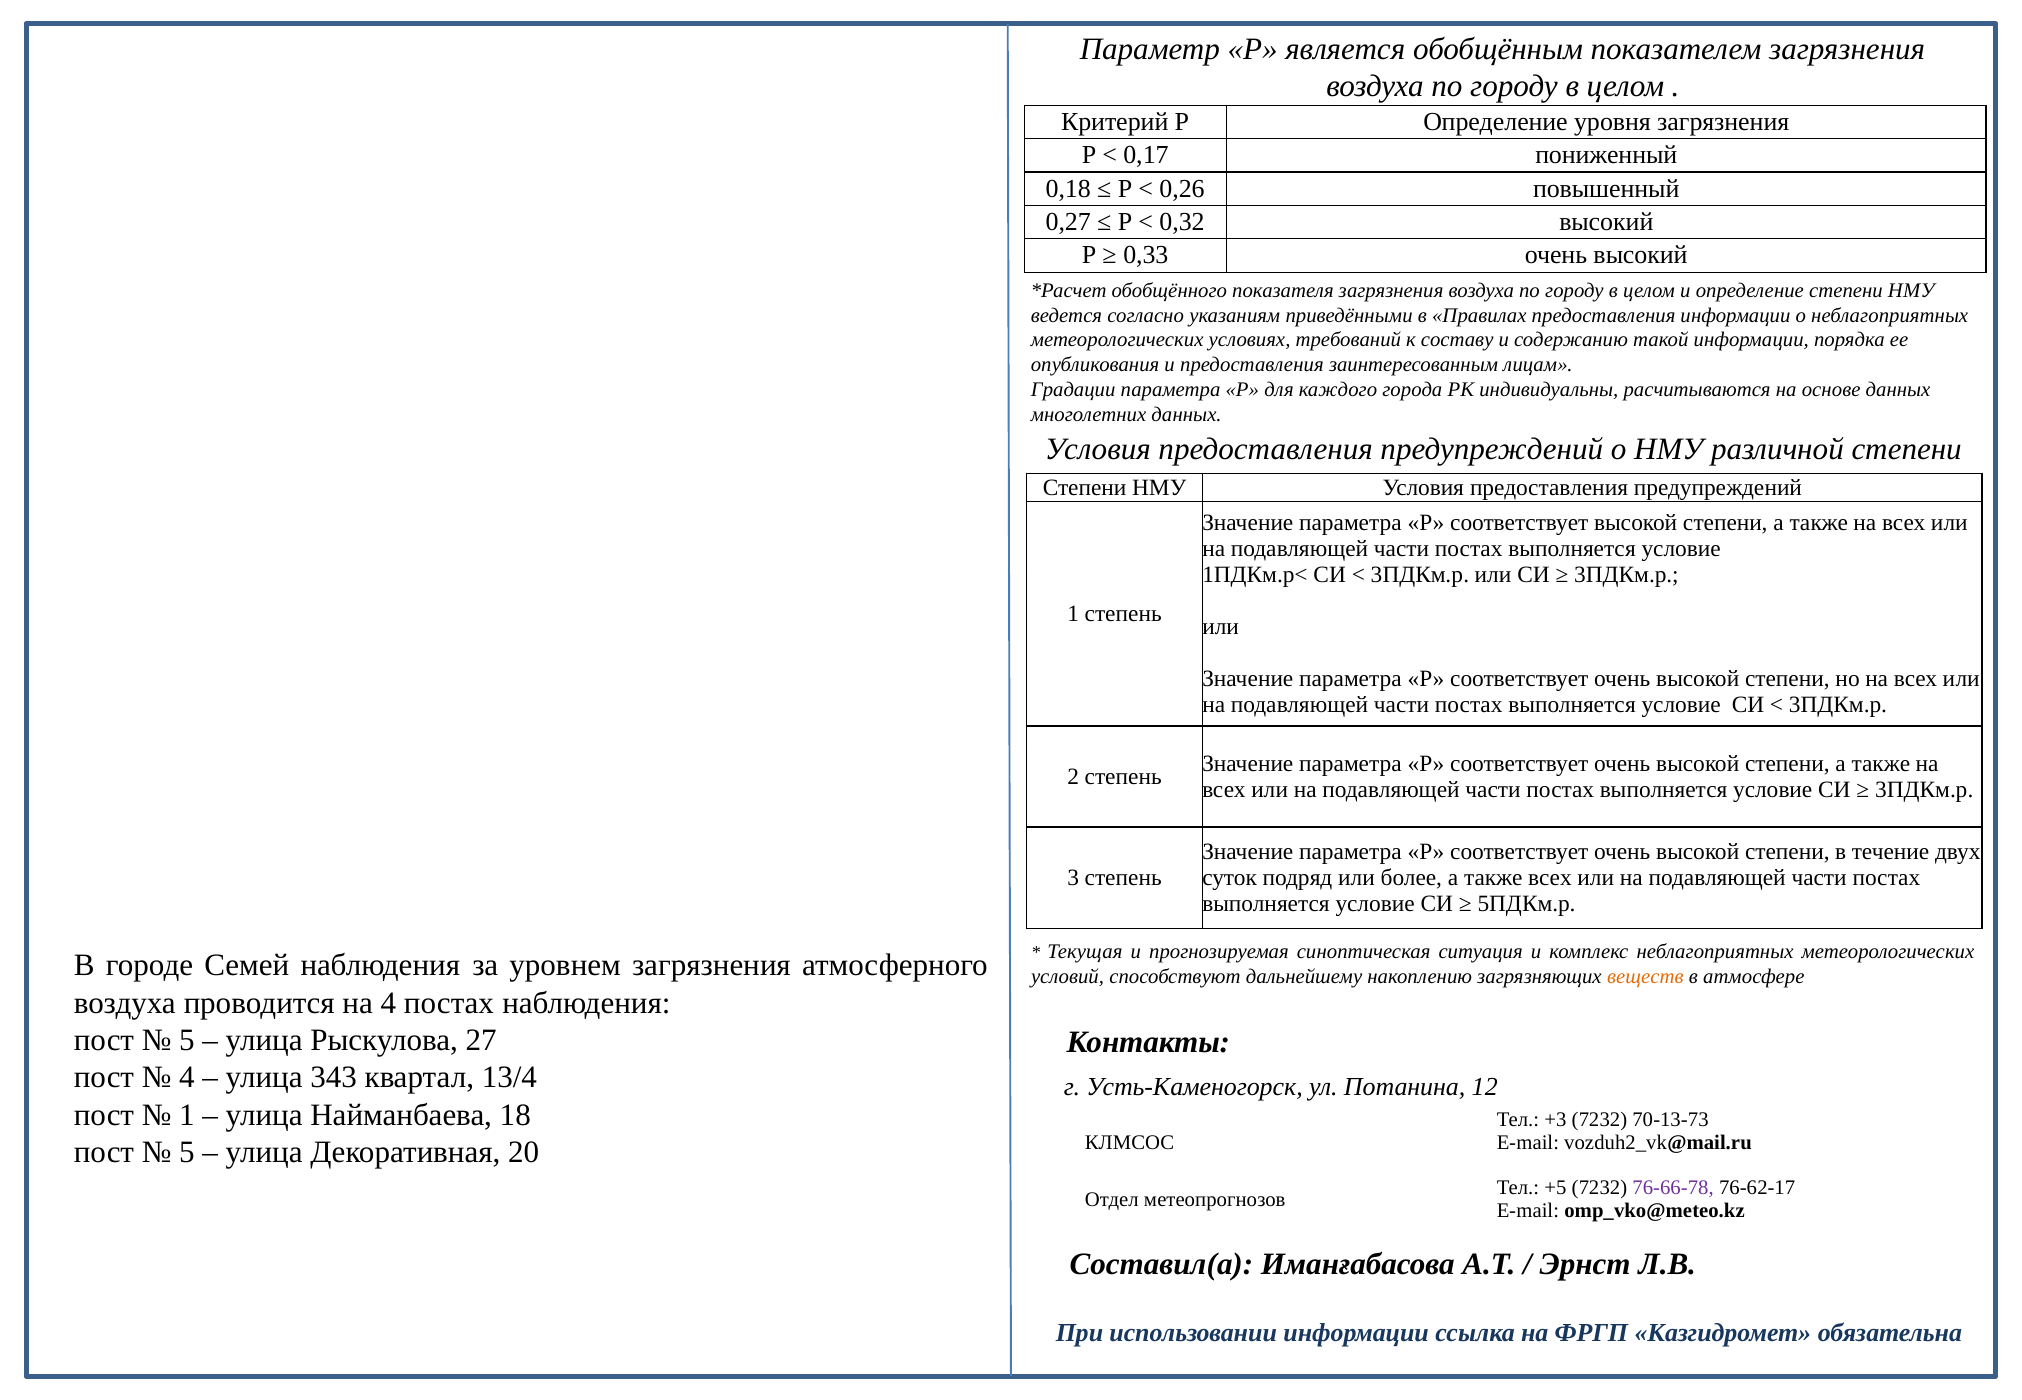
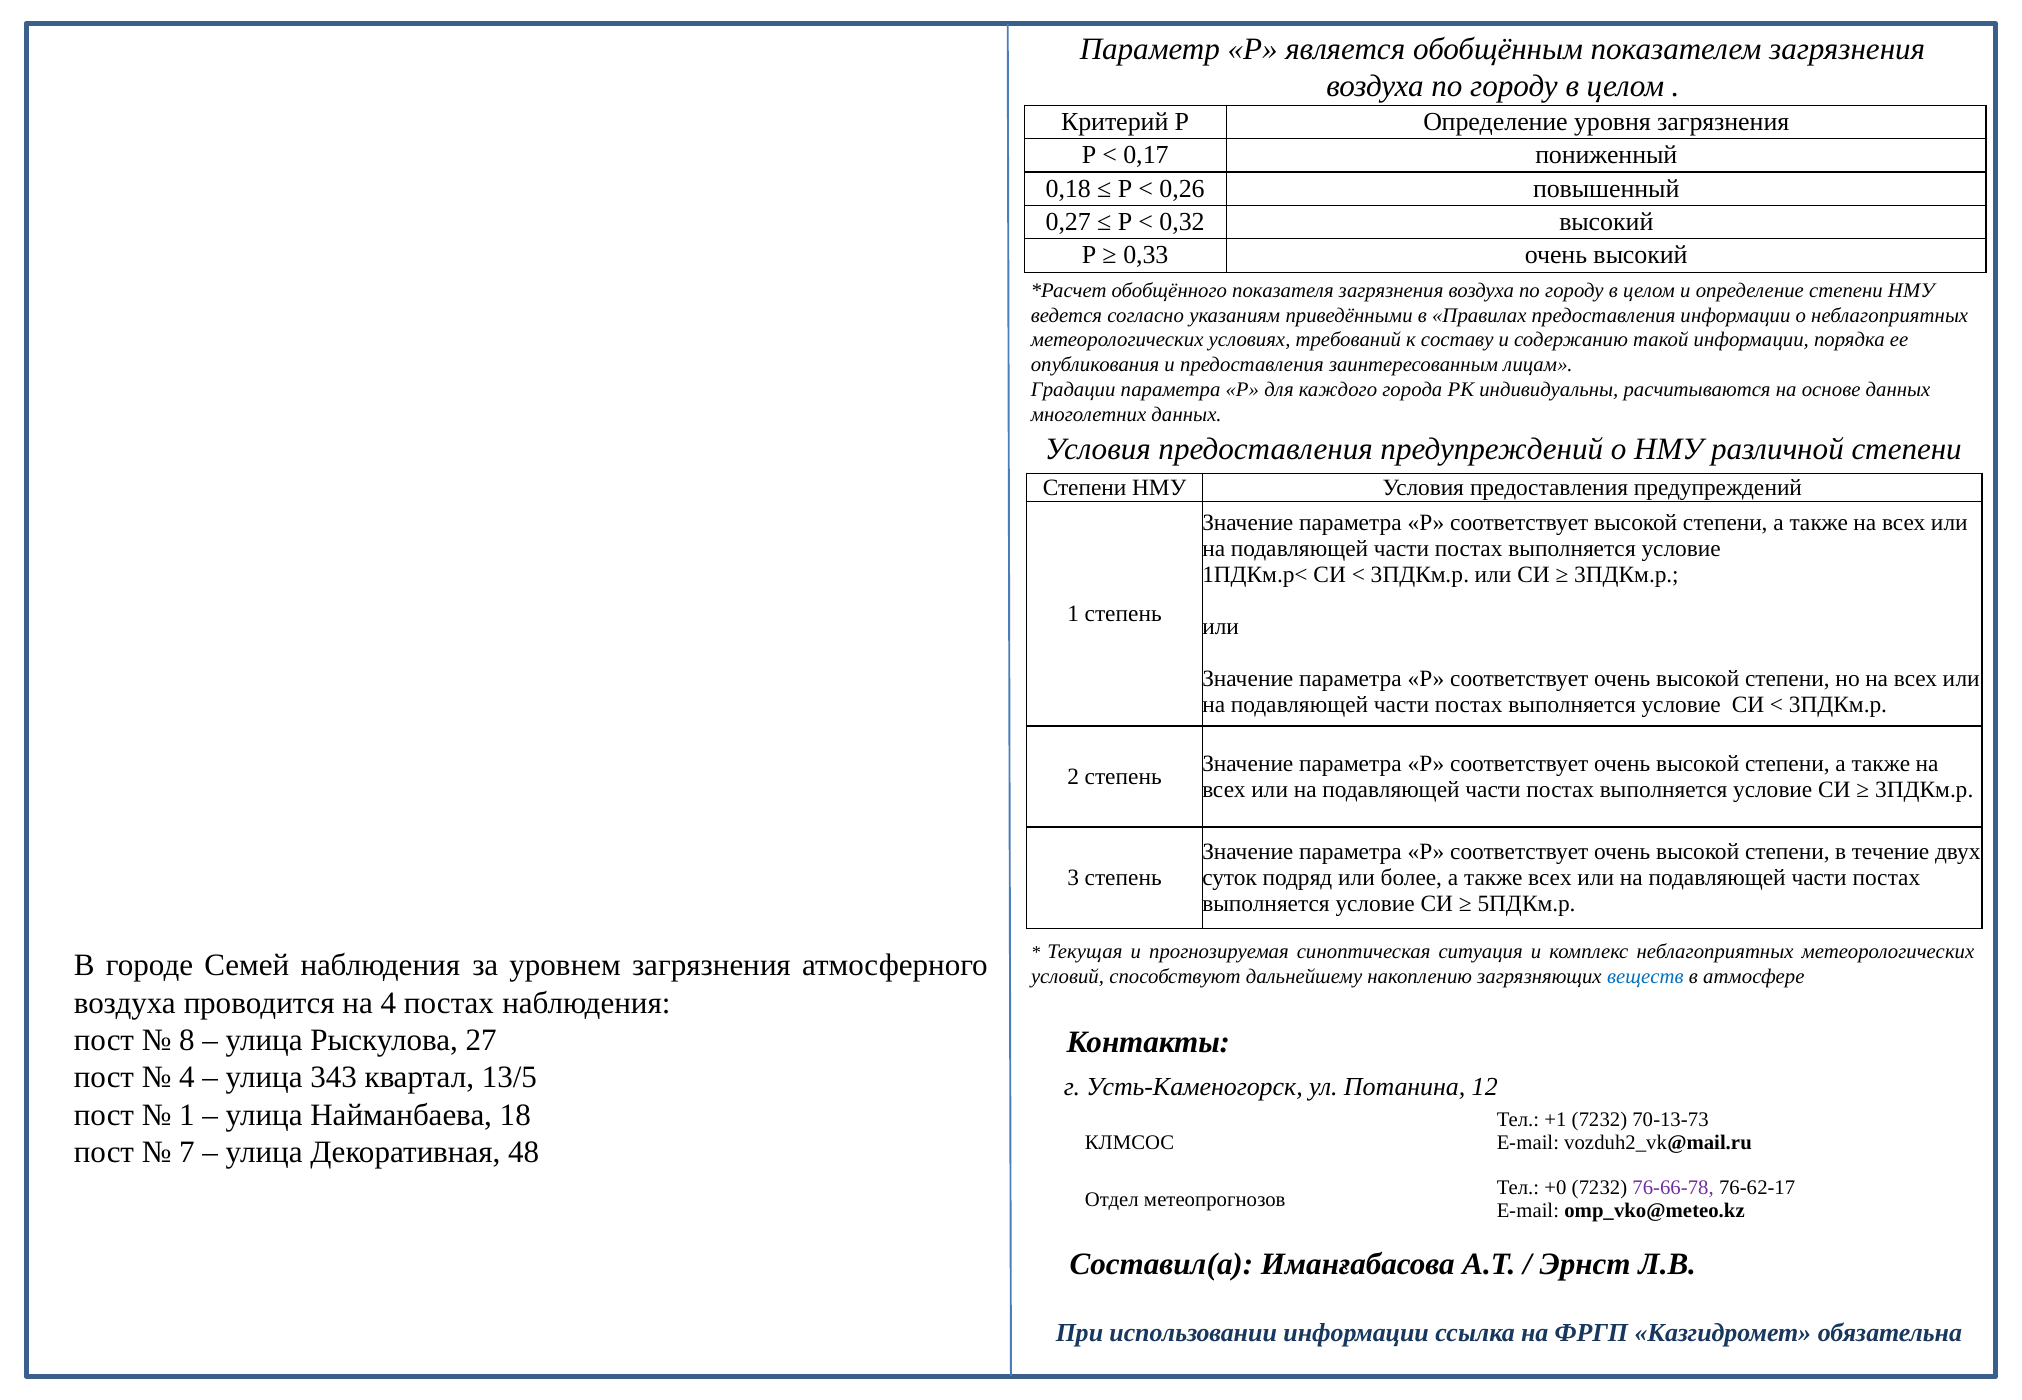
веществ colour: orange -> blue (1645, 976)
5: 5 -> 8 (187, 1040)
13/4: 13/4 -> 13/5 (509, 1077)
+3: +3 -> +1 (1555, 1119)
5: 5 -> 7 (187, 1152)
20: 20 -> 48 (524, 1152)
+5: +5 -> +0 (1555, 1188)
